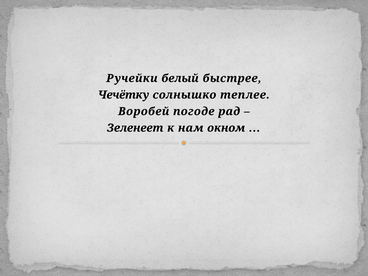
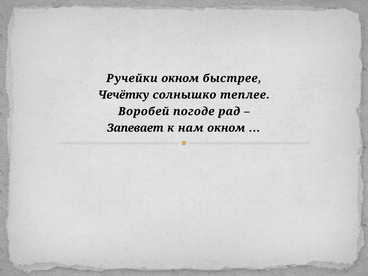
Ручейки белый: белый -> окном (180, 78)
Зеленеет: Зеленеет -> Запевает (135, 128)
